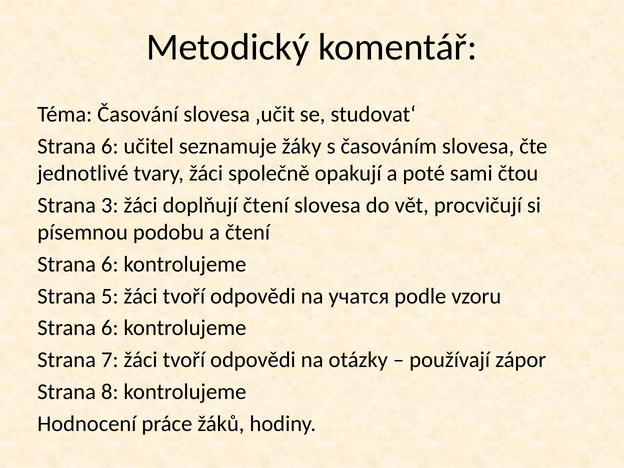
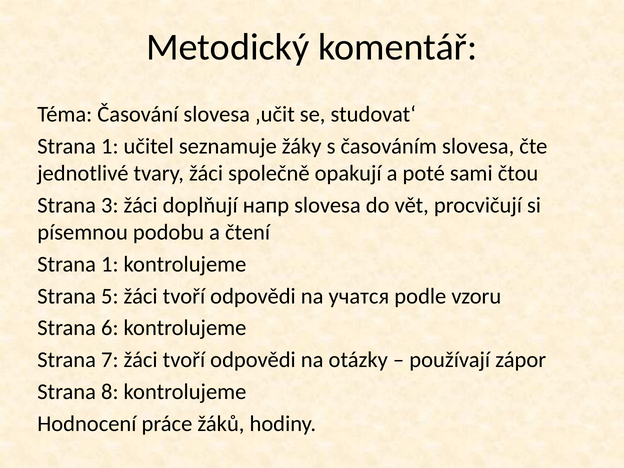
6: 6 -> 1 (110, 146)
doplňují čtení: čtení -> напр (266, 205)
6: 6 -> 1 (110, 264)
